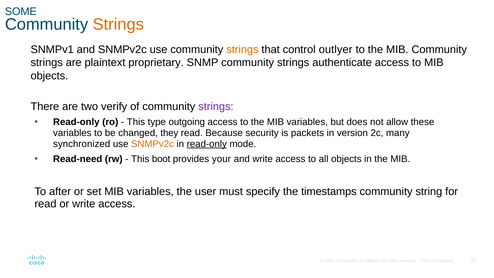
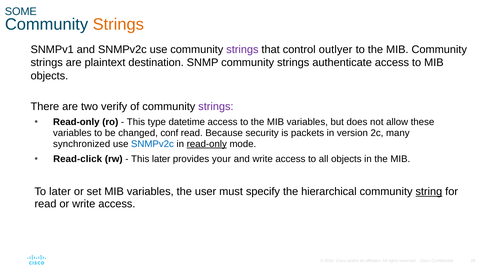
strings colour: orange -> purple (242, 49)
proprietary: proprietary -> destination (156, 63)
outgoing: outgoing -> datetime (187, 122)
they: they -> conf (169, 133)
SNMPv2c colour: orange -> blue (152, 144)
Read-need: Read-need -> Read-click (78, 159)
This boot: boot -> later (161, 159)
To after: after -> later (60, 191)
timestamps: timestamps -> hierarchical (329, 191)
string underline: none -> present (429, 191)
